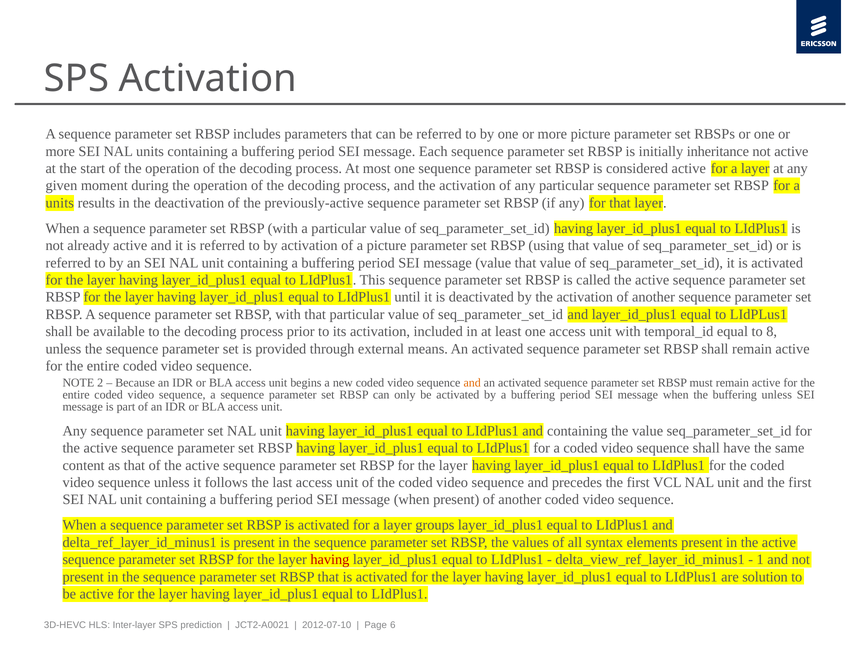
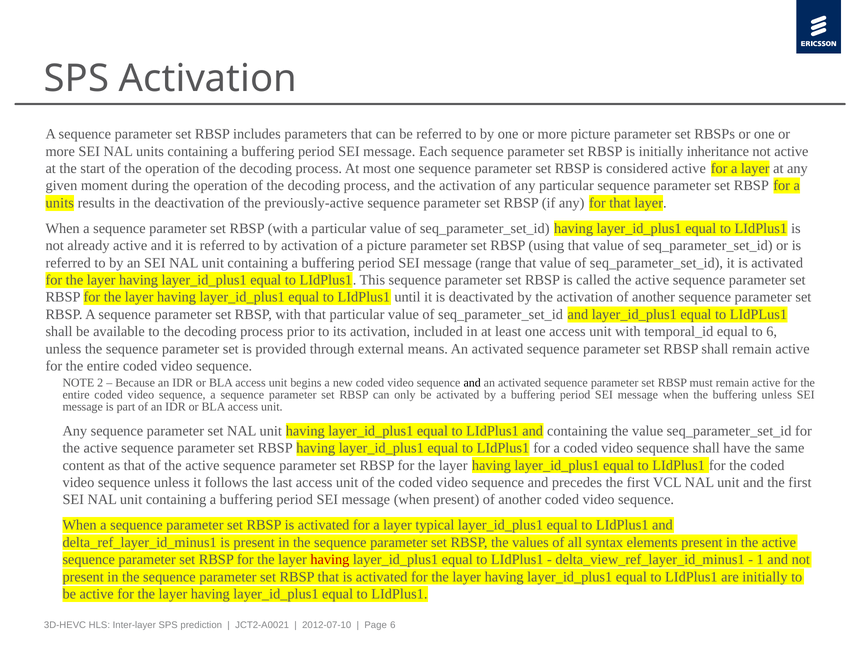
message value: value -> range (493, 263)
to 8: 8 -> 6 (772, 332)
and colour: orange -> black (472, 383)
groups: groups -> typical (435, 525)
are solution: solution -> initially (765, 577)
